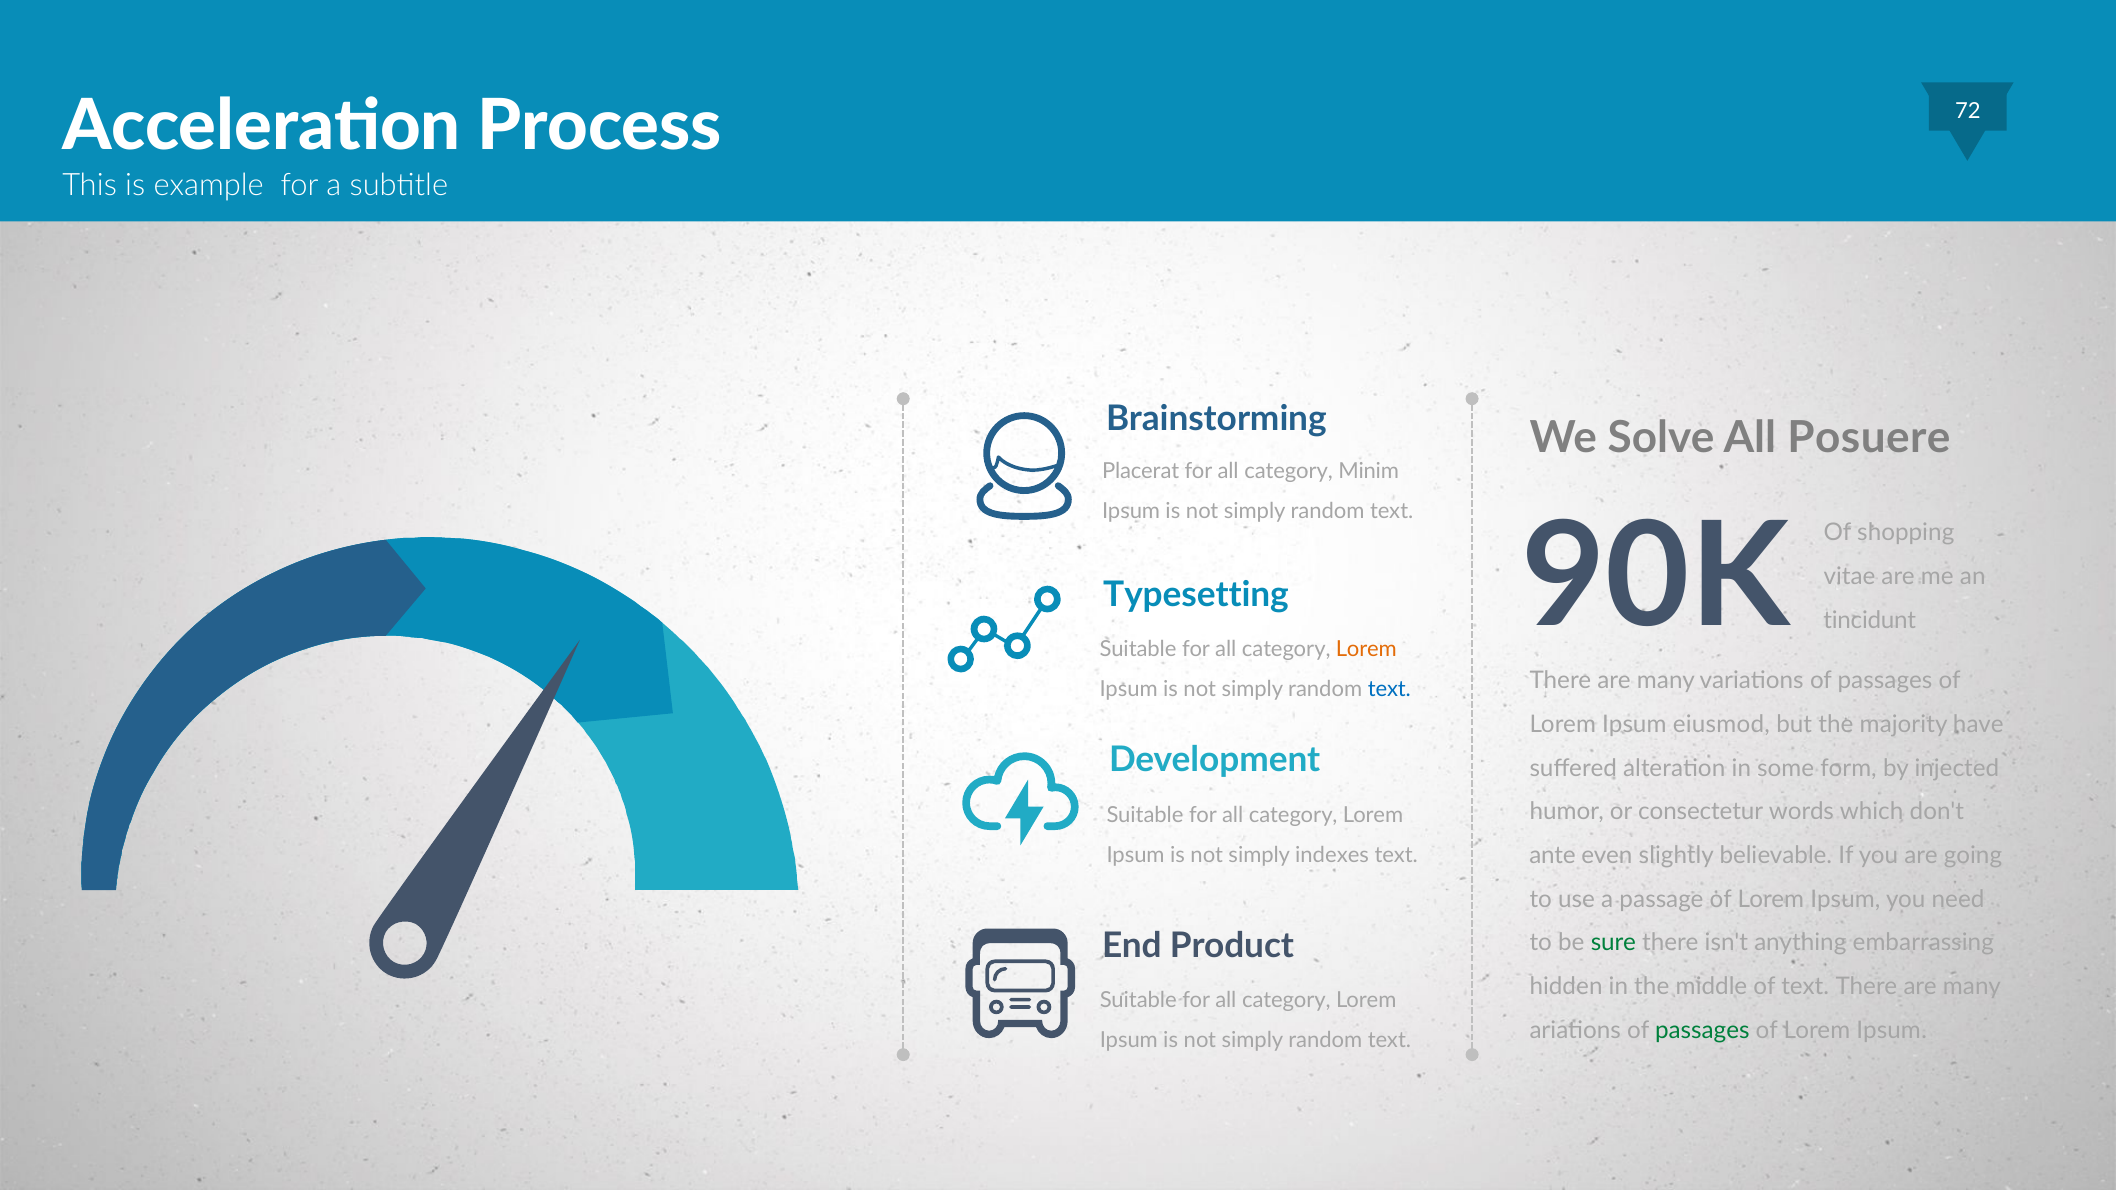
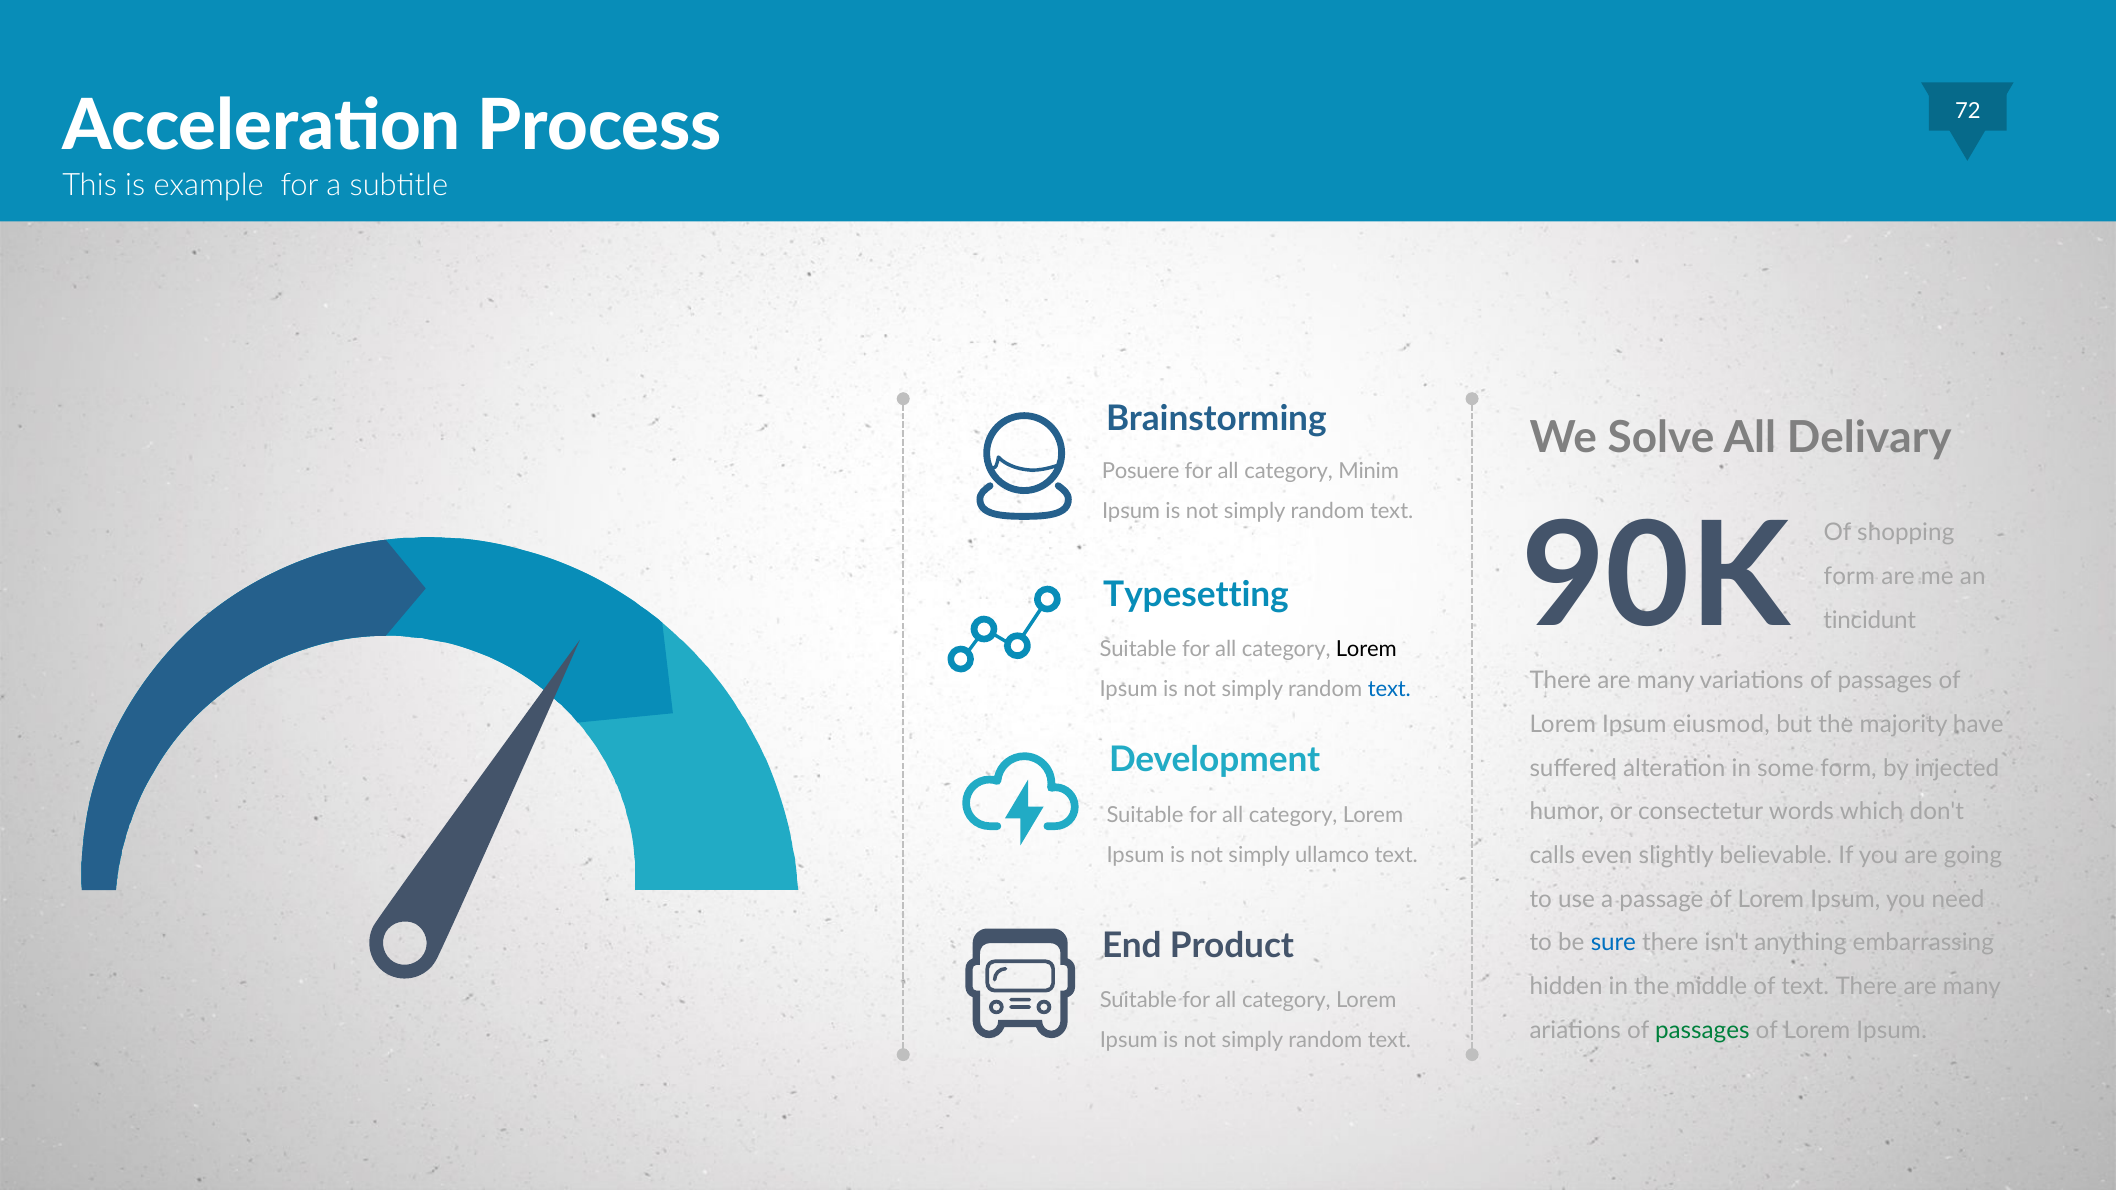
Posuere: Posuere -> Delivary (1869, 438)
Placerat: Placerat -> Posuere (1141, 471)
vitae: vitae -> form (1849, 577)
Lorem colour: orange -> black (1366, 650)
ante: ante -> calls (1552, 856)
indexes: indexes -> ullamco (1332, 855)
sure colour: green -> blue (1613, 943)
